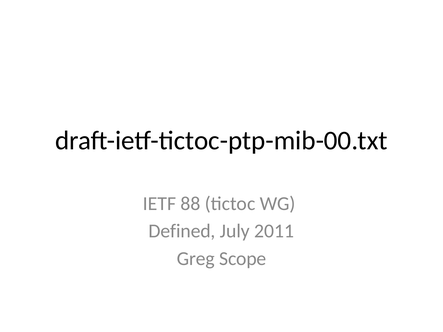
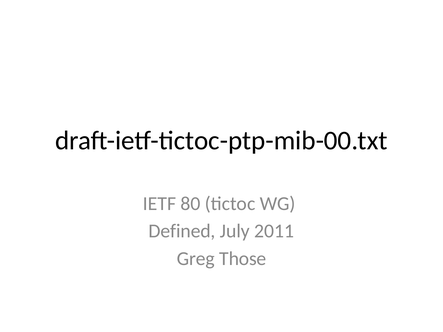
88: 88 -> 80 (191, 204)
Scope: Scope -> Those (243, 259)
